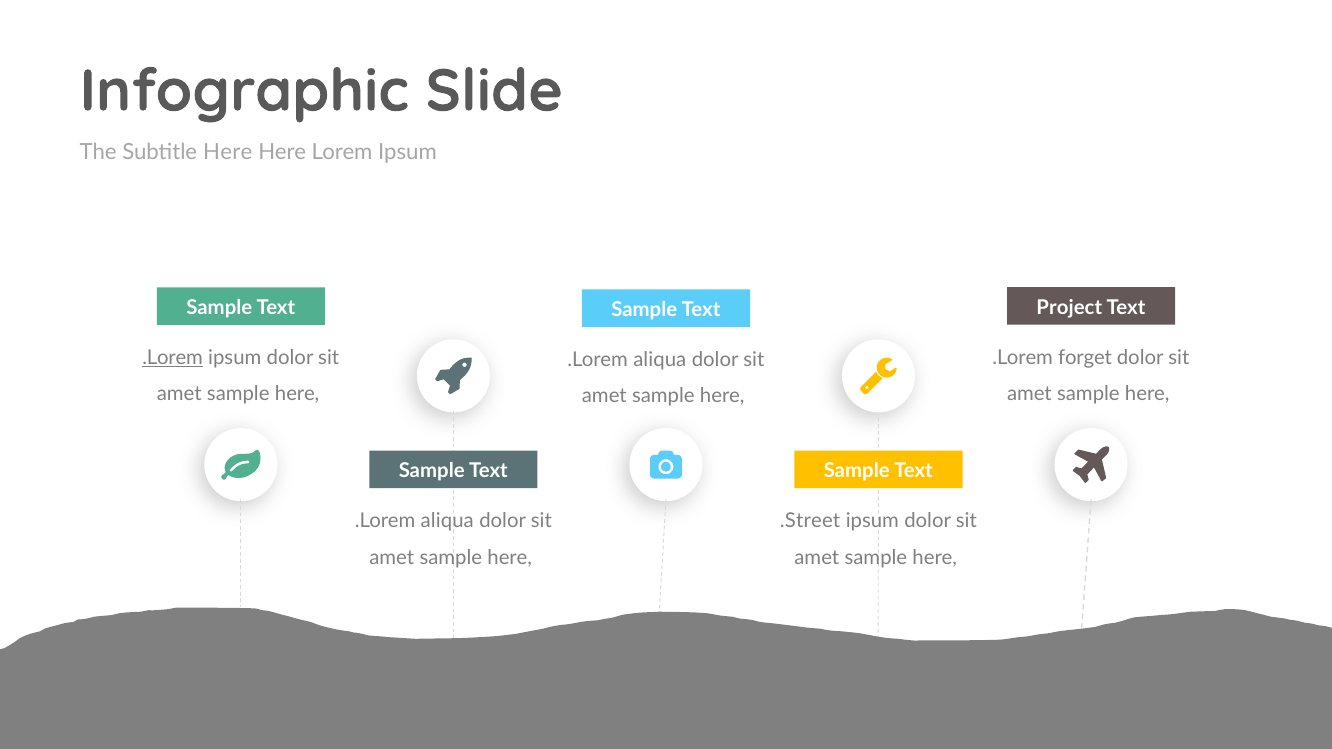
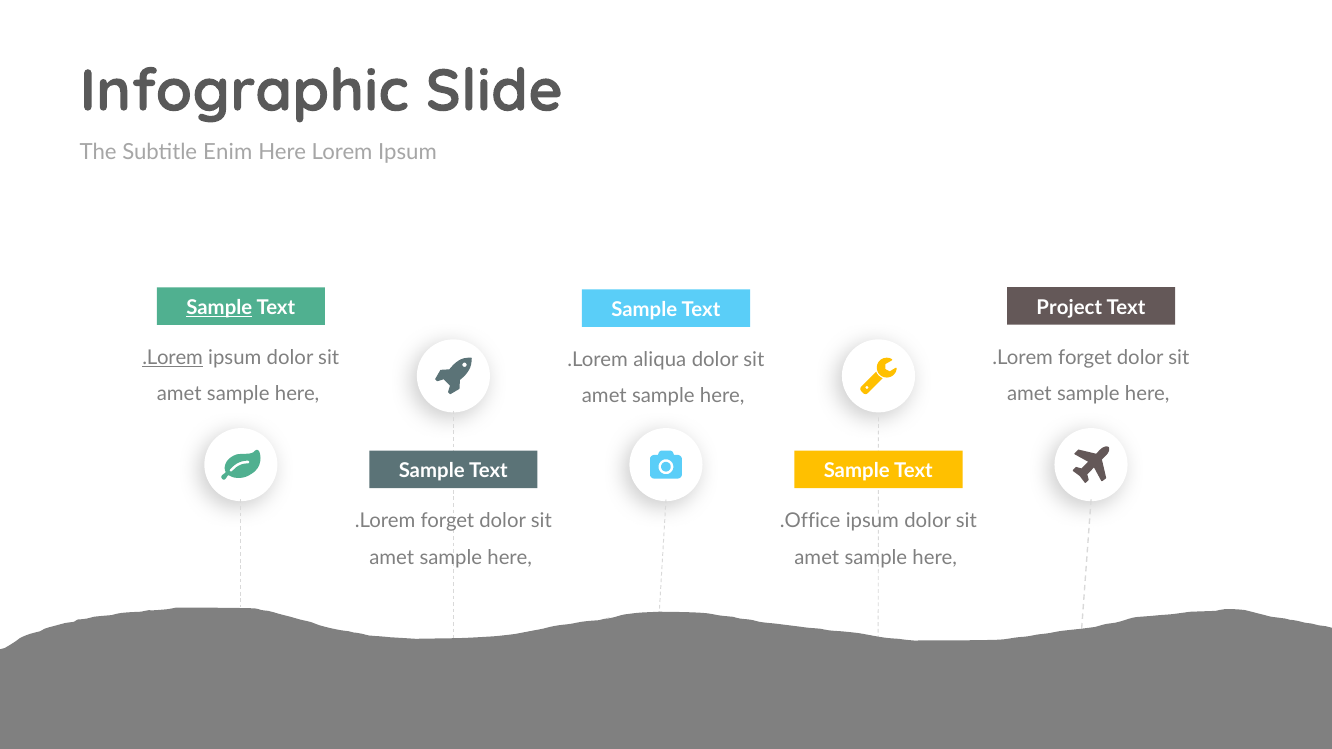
Subtitle Here: Here -> Enim (228, 152)
Sample underline: none -> present (219, 308)
aliqua: aliqua -> forget (447, 521)
.Street: .Street -> .Office (810, 521)
